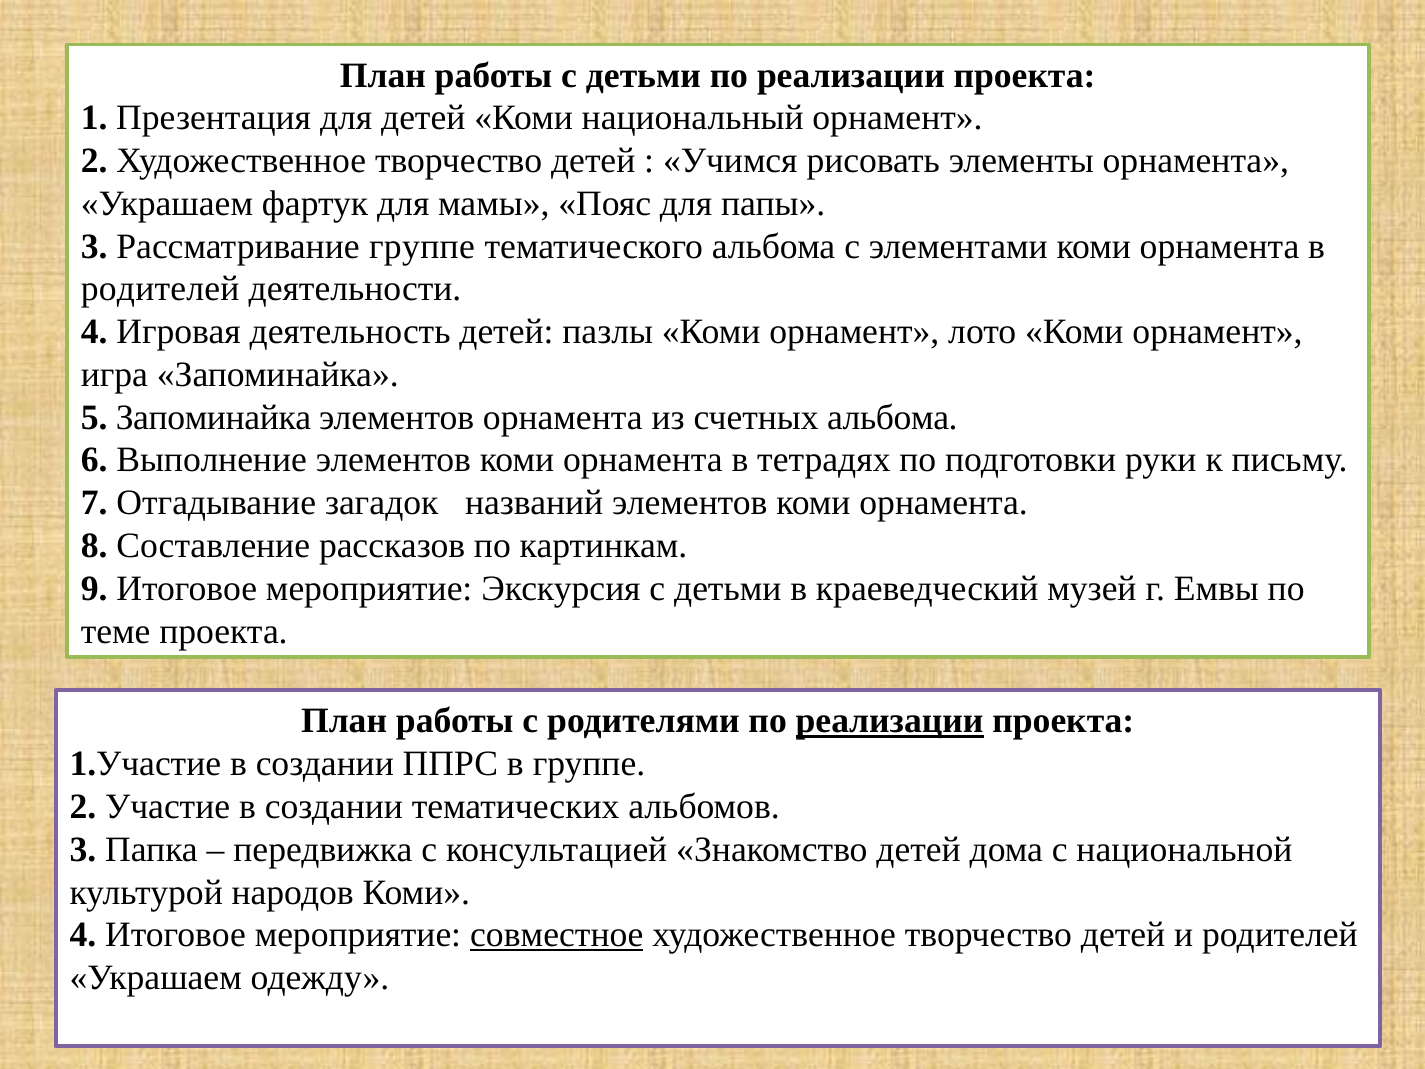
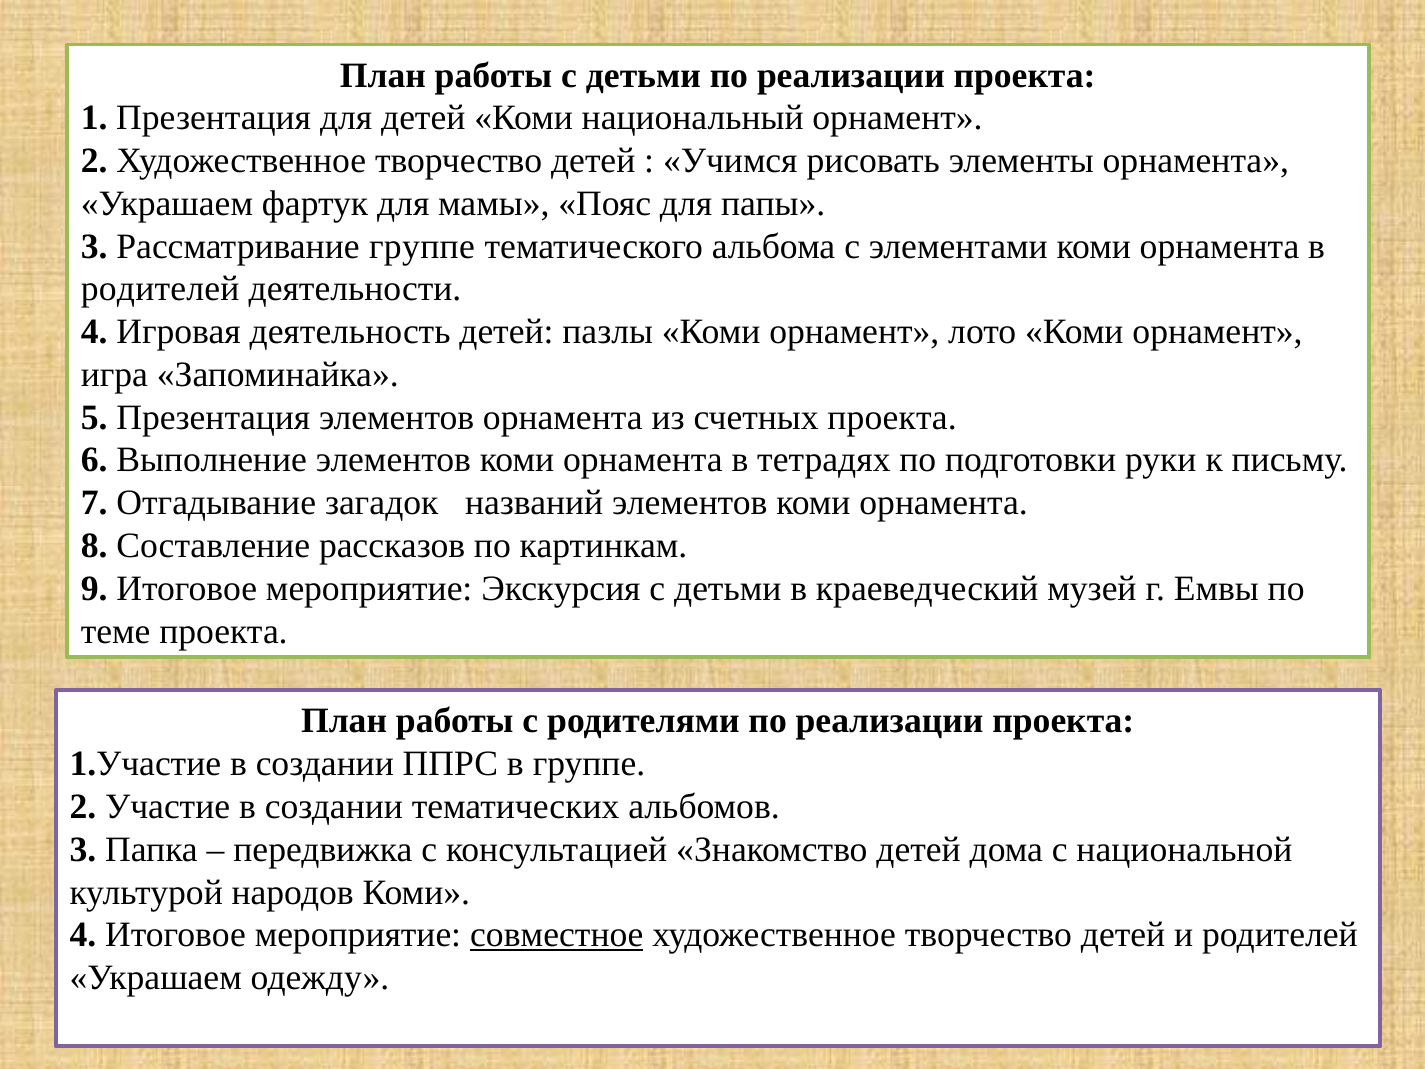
5 Запоминайка: Запоминайка -> Презентация (213, 417)
счетных альбома: альбома -> проекта (892, 417)
реализации underline: present -> none (890, 721)
